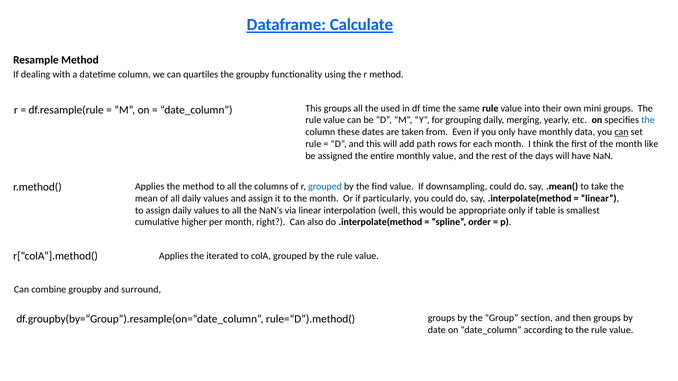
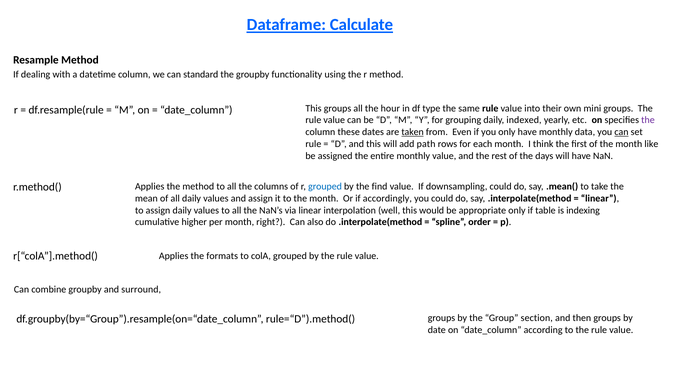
quartiles: quartiles -> standard (201, 75)
used: used -> hour (390, 108)
time: time -> type (431, 108)
merging: merging -> indexed (524, 120)
the colour: blue -> purple (648, 120)
taken underline: none -> present (413, 132)
particularly: particularly -> accordingly (387, 199)
smallest: smallest -> indexing (583, 211)
iterated: iterated -> formats (222, 256)
